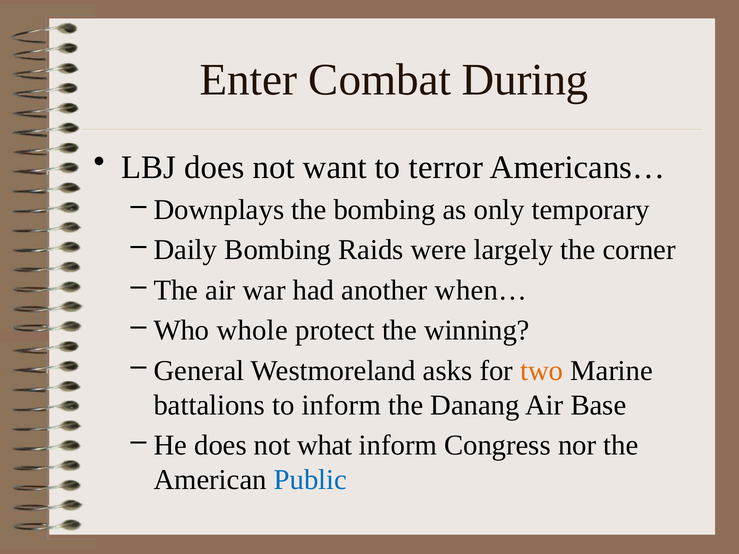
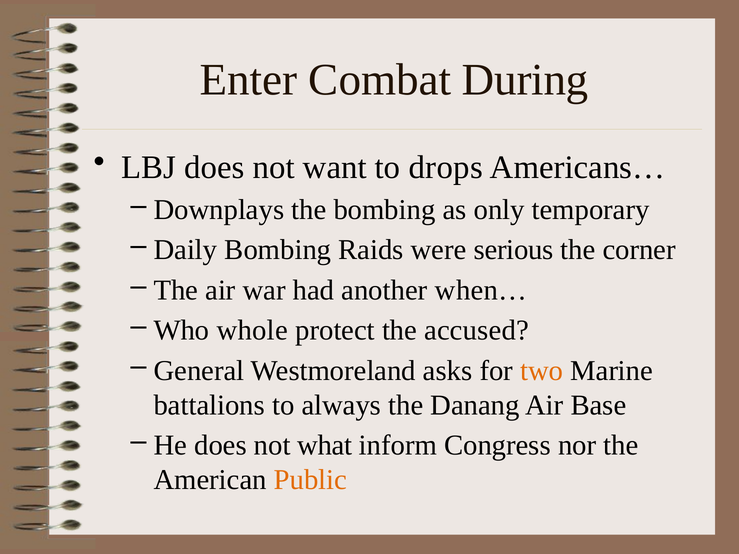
terror: terror -> drops (446, 167)
largely: largely -> serious (514, 250)
winning: winning -> accused (477, 331)
to inform: inform -> always (341, 405)
Public colour: blue -> orange (310, 480)
